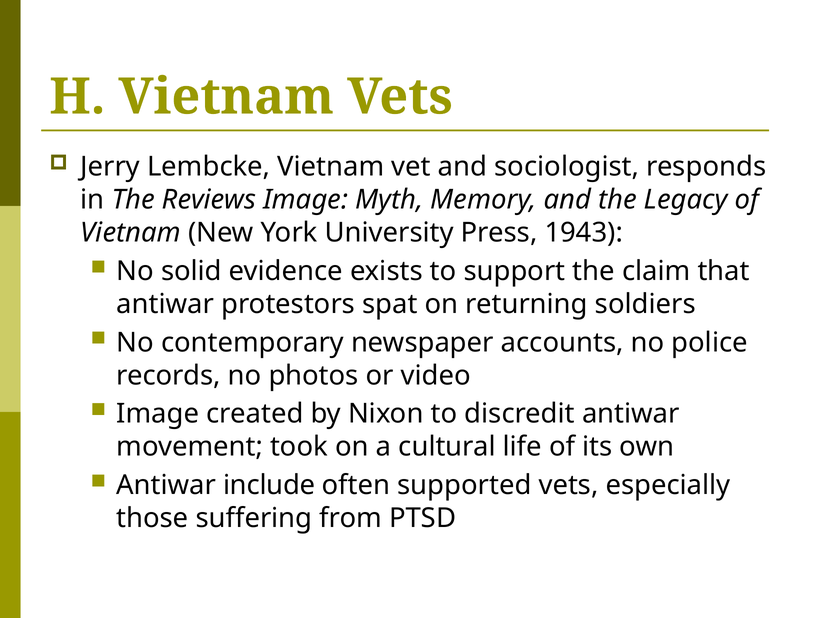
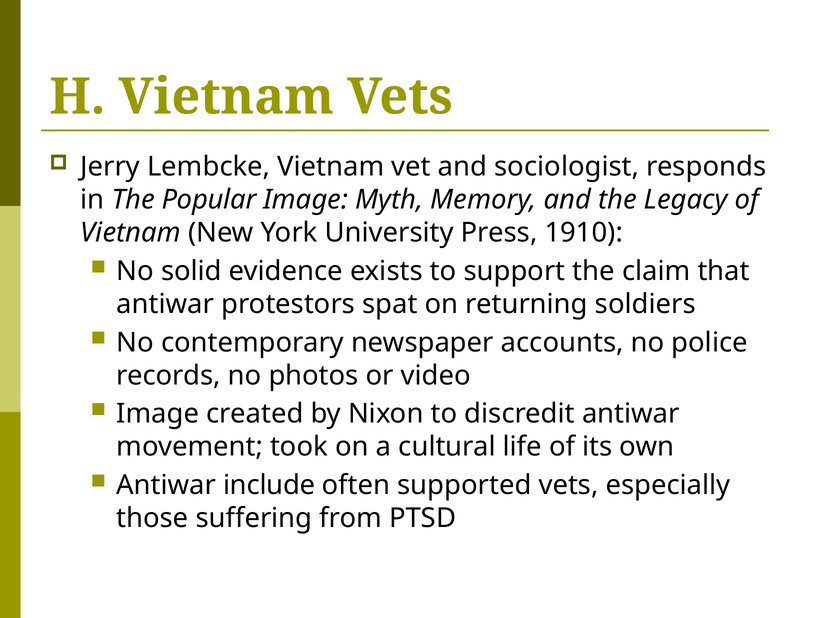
Reviews: Reviews -> Popular (209, 200)
1943: 1943 -> 1910 (584, 233)
